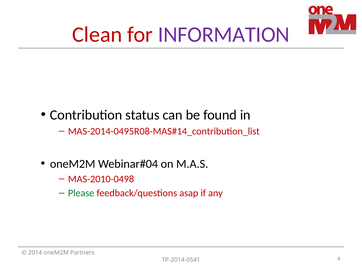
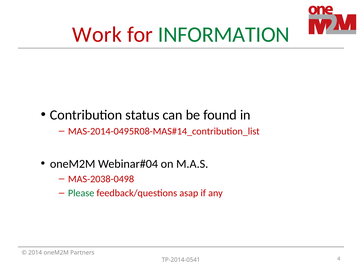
Clean: Clean -> Work (97, 35)
INFORMATION colour: purple -> green (224, 35)
MAS-2010-0498: MAS-2010-0498 -> MAS-2038-0498 (101, 179)
